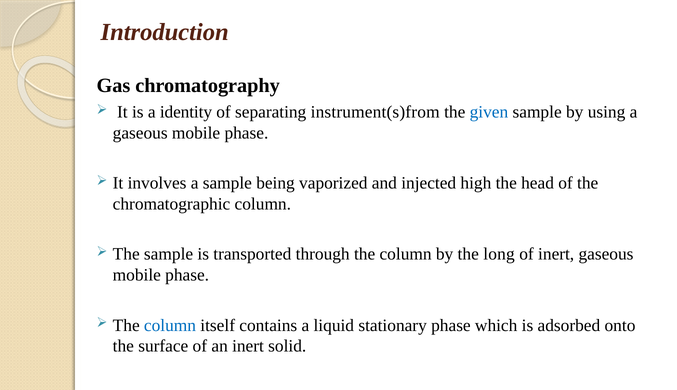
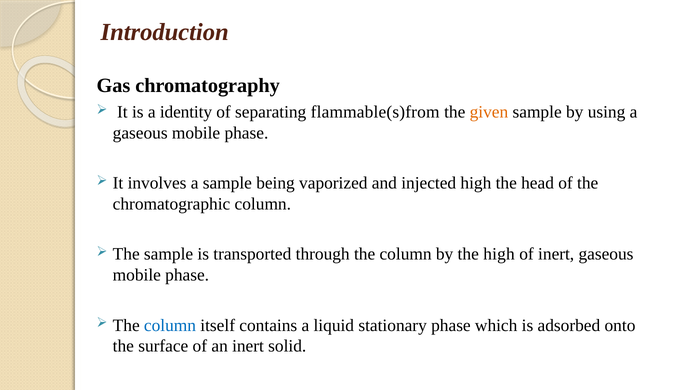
instrument(s)from: instrument(s)from -> flammable(s)from (375, 112)
given colour: blue -> orange (489, 112)
the long: long -> high (499, 255)
